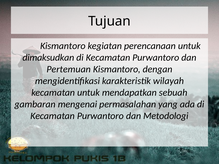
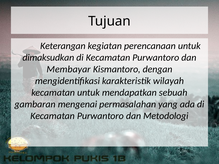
Kismantoro: Kismantoro -> Keterangan (63, 46)
Pertemuan: Pertemuan -> Membayar (69, 69)
